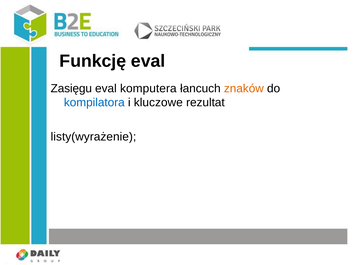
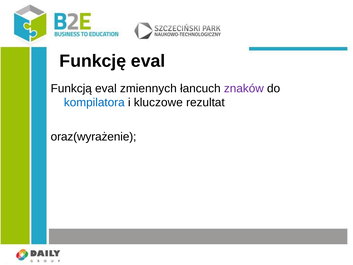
Zasięgu: Zasięgu -> Funkcją (71, 88)
komputera: komputera -> zmiennych (148, 88)
znaków colour: orange -> purple (244, 88)
listy(wyrażenie: listy(wyrażenie -> oraz(wyrażenie (94, 137)
